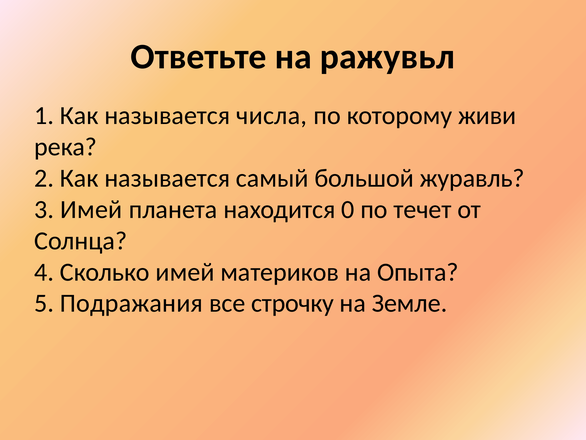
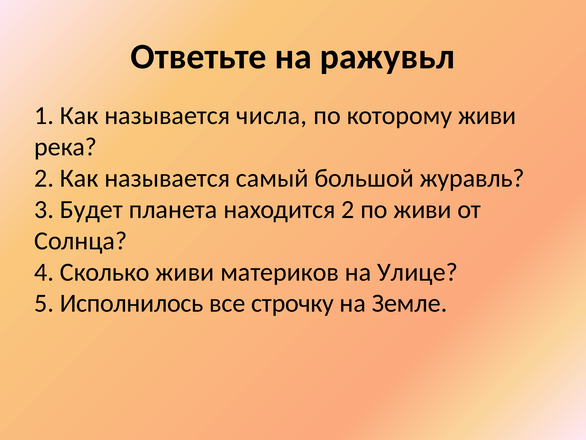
3 Имей: Имей -> Будет (91, 209)
находится 0: 0 -> 2 (348, 209)
по течет: течет -> живи (423, 209)
Сколько имей: имей -> живи (185, 272)
Опыта: Опыта -> Улице (418, 272)
Подражания: Подражания -> Исполнилось (132, 303)
